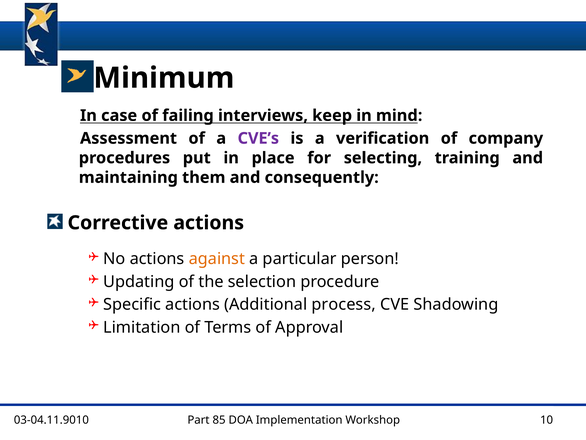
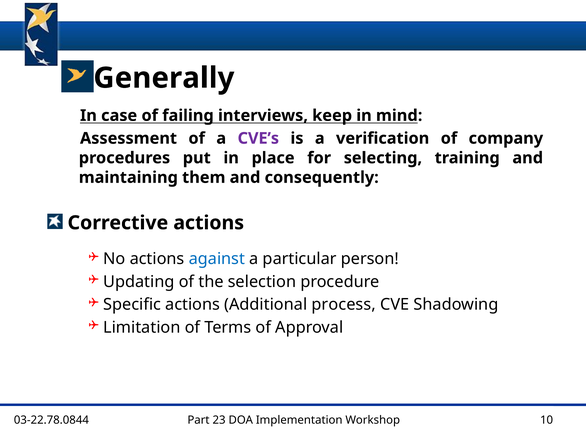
Minimum: Minimum -> Generally (164, 78)
against colour: orange -> blue (217, 259)
03-04.11.9010: 03-04.11.9010 -> 03-22.78.0844 (51, 420)
85: 85 -> 23 (219, 420)
